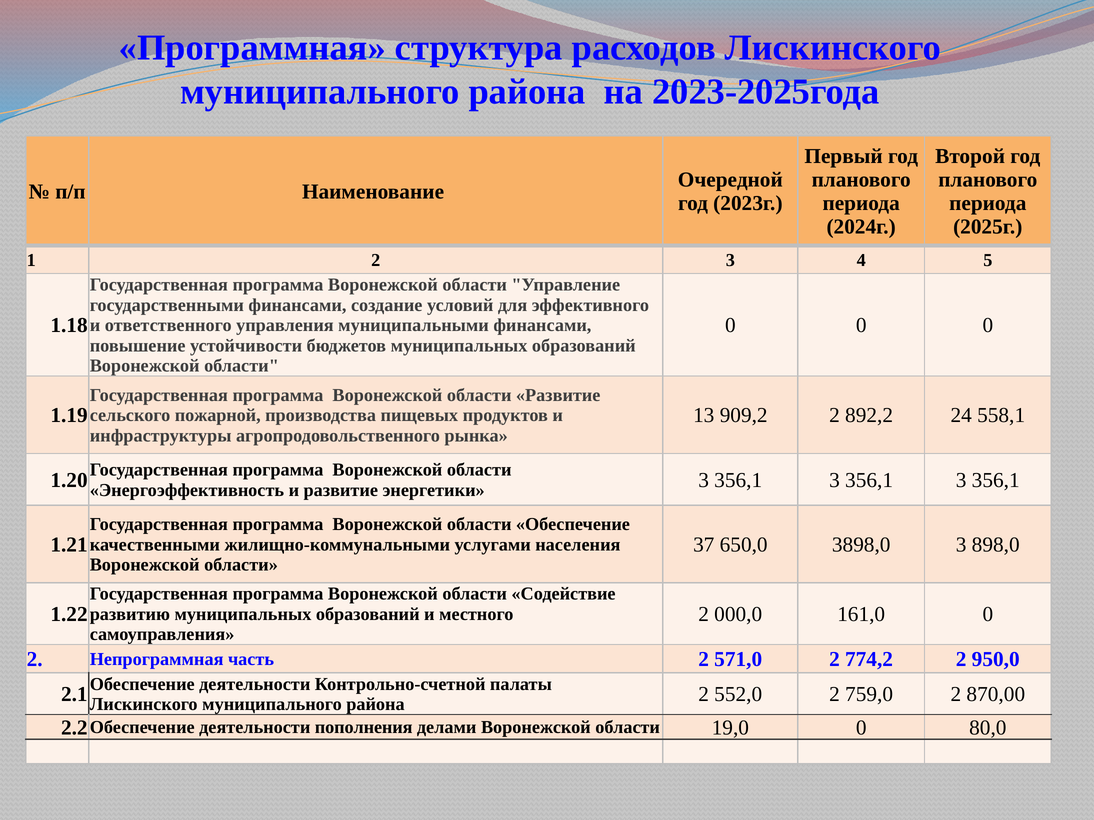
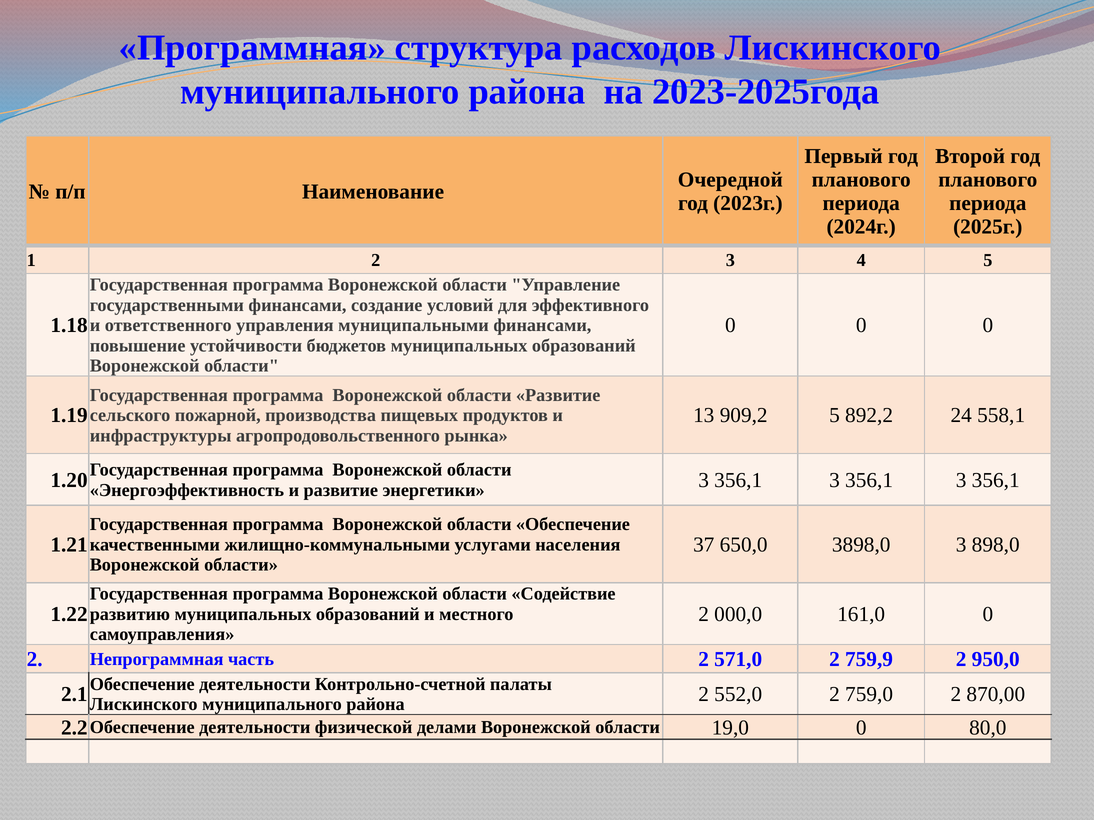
909,2 2: 2 -> 5 (835, 416)
774,2: 774,2 -> 759,9 (869, 660)
пополнения: пополнения -> физической (364, 728)
